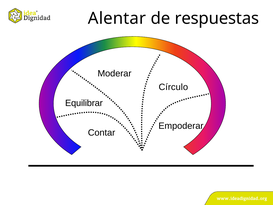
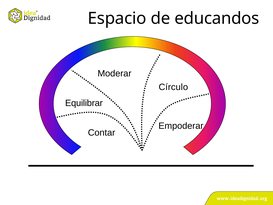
Alentar: Alentar -> Espacio (117, 18)
respuestas: respuestas -> educandos (217, 18)
